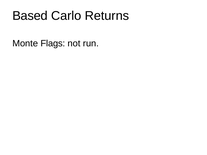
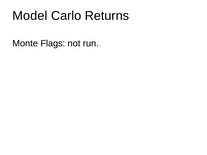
Based: Based -> Model (30, 16)
